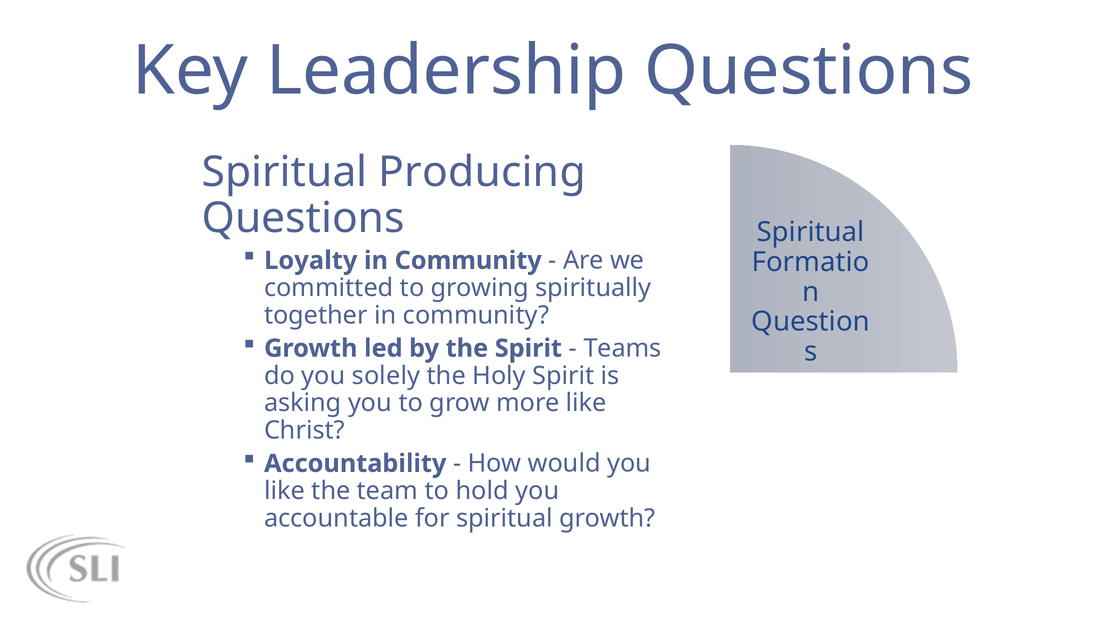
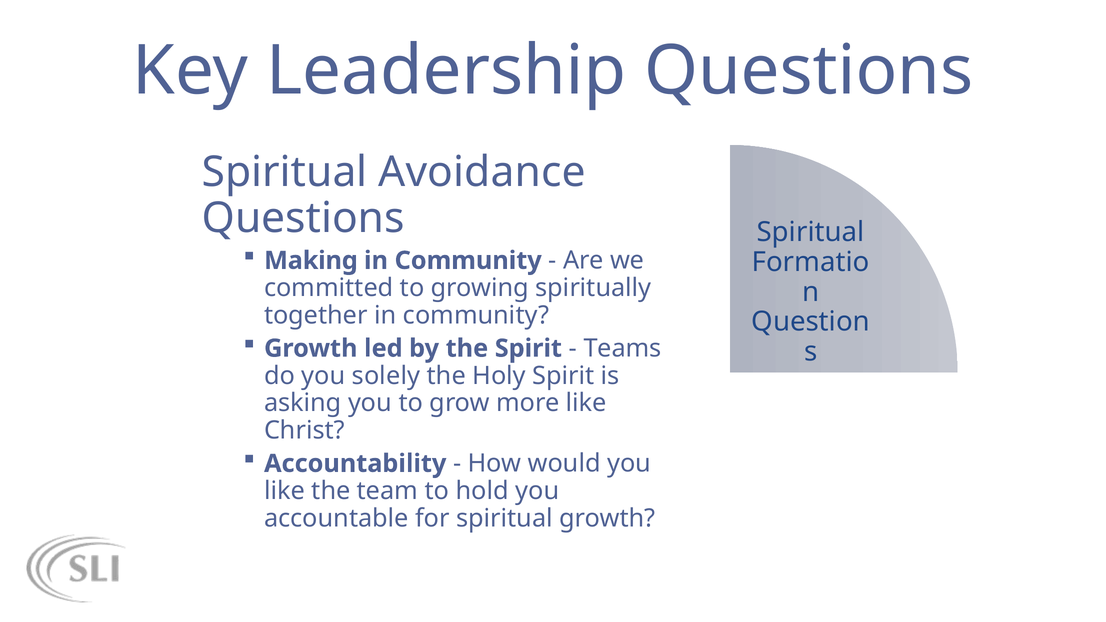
Producing: Producing -> Avoidance (482, 172)
Loyalty: Loyalty -> Making (311, 261)
